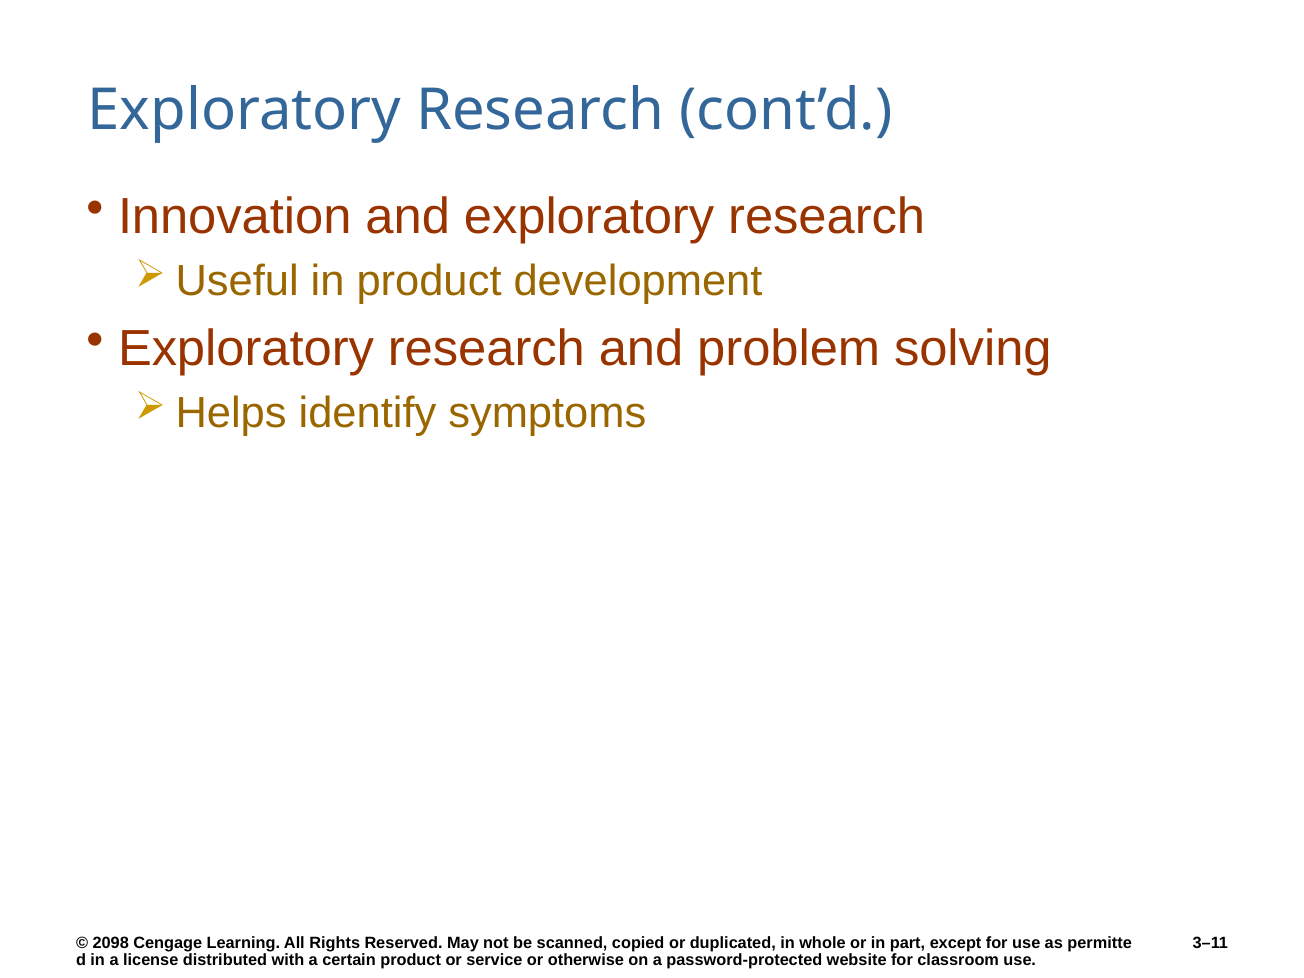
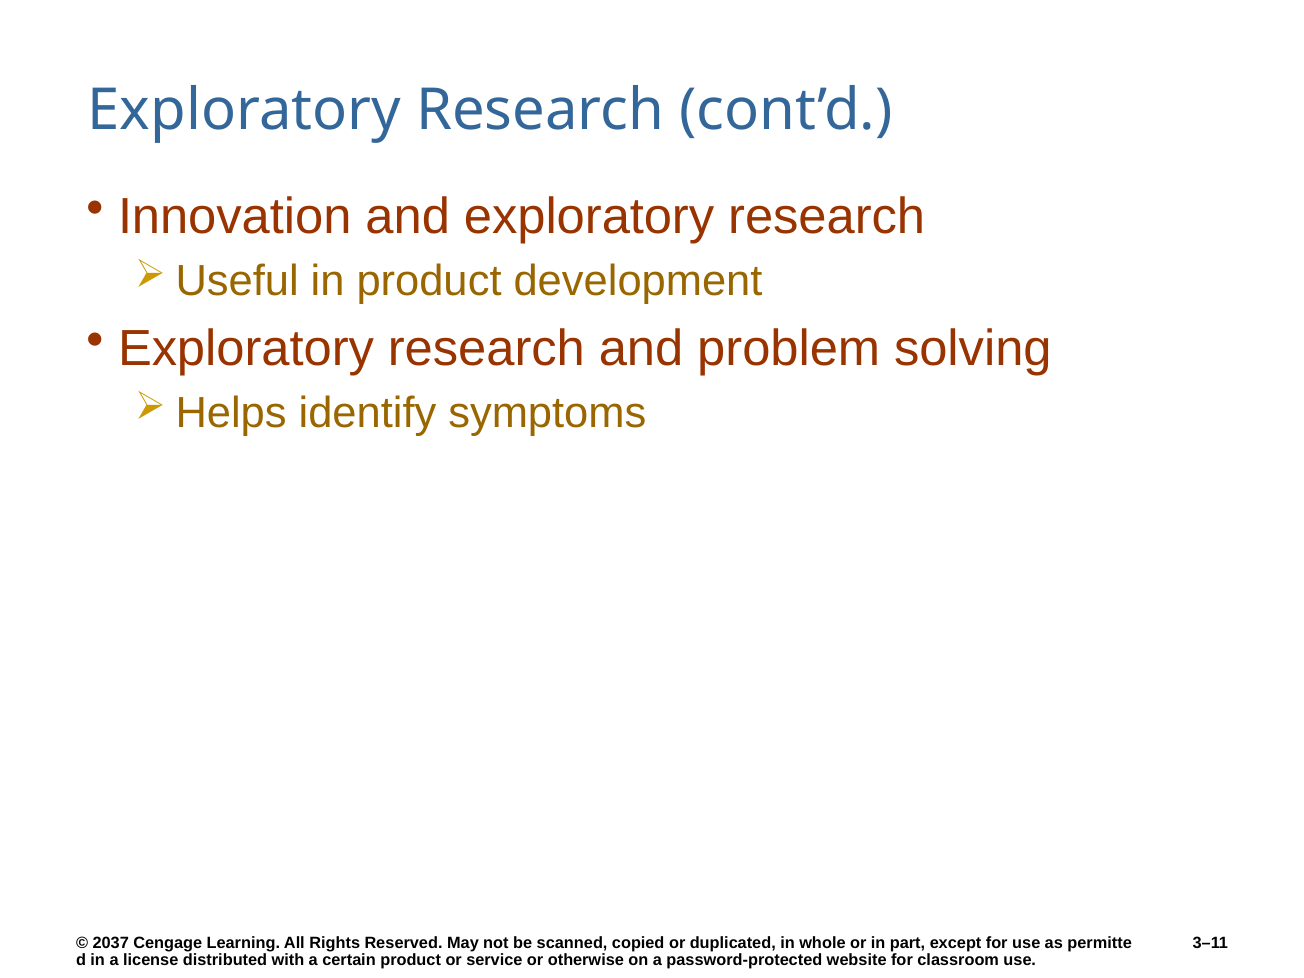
2098: 2098 -> 2037 (111, 943)
